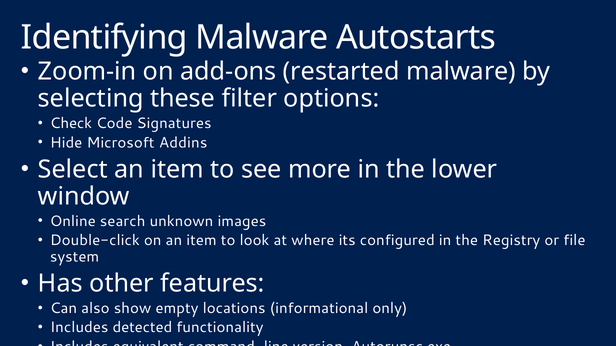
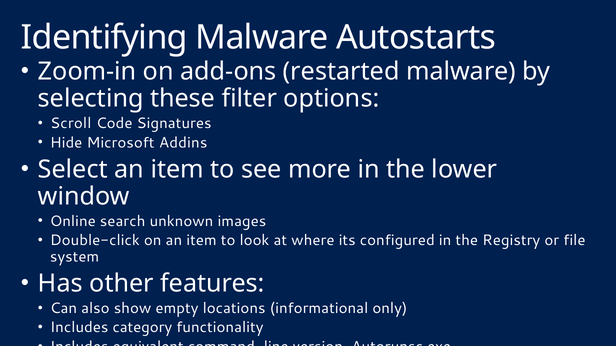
Check: Check -> Scroll (71, 123)
detected: detected -> category (142, 328)
